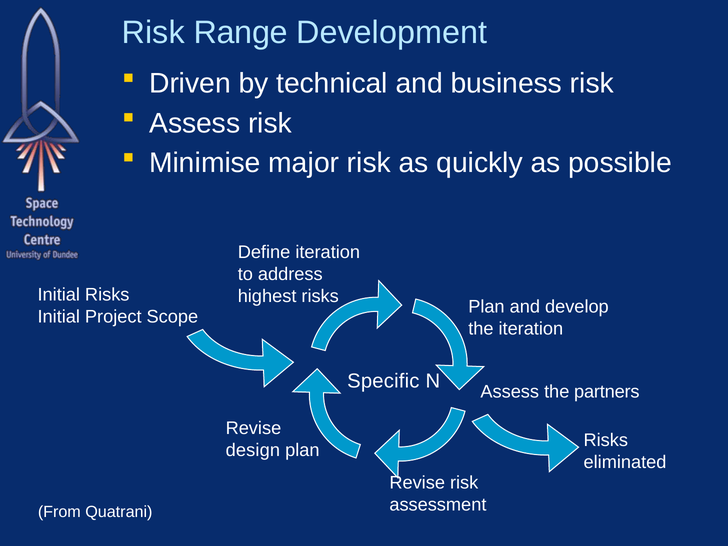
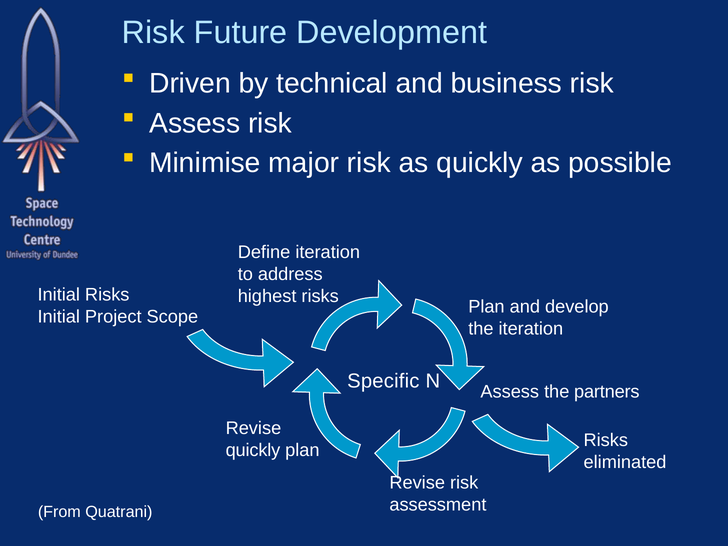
Range: Range -> Future (241, 33)
design: design -> quickly (253, 450)
